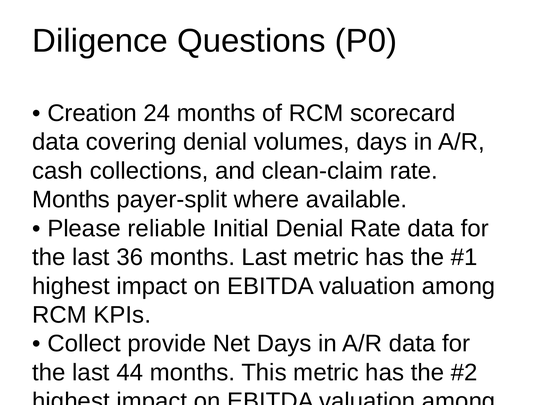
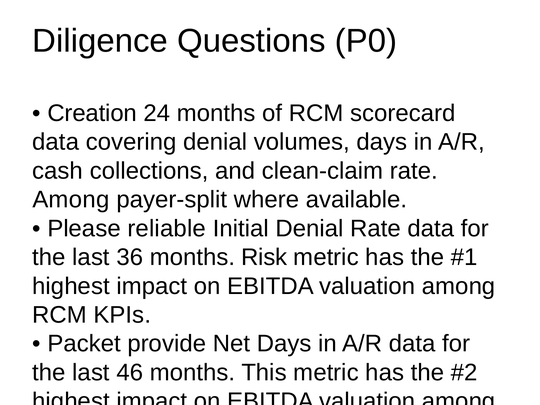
Months: Months -> Among (71, 200)
months Last: Last -> Risk (264, 257)
Collect: Collect -> Packet (84, 344)
44: 44 -> 46 (130, 373)
